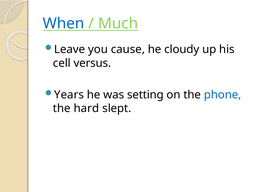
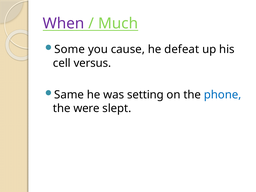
When colour: blue -> purple (64, 24)
Leave: Leave -> Some (70, 49)
cloudy: cloudy -> defeat (182, 49)
Years: Years -> Same (69, 95)
hard: hard -> were (86, 108)
